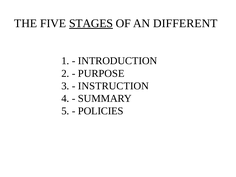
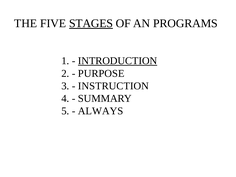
DIFFERENT: DIFFERENT -> PROGRAMS (185, 23)
INTRODUCTION underline: none -> present (118, 61)
POLICIES: POLICIES -> ALWAYS (101, 111)
